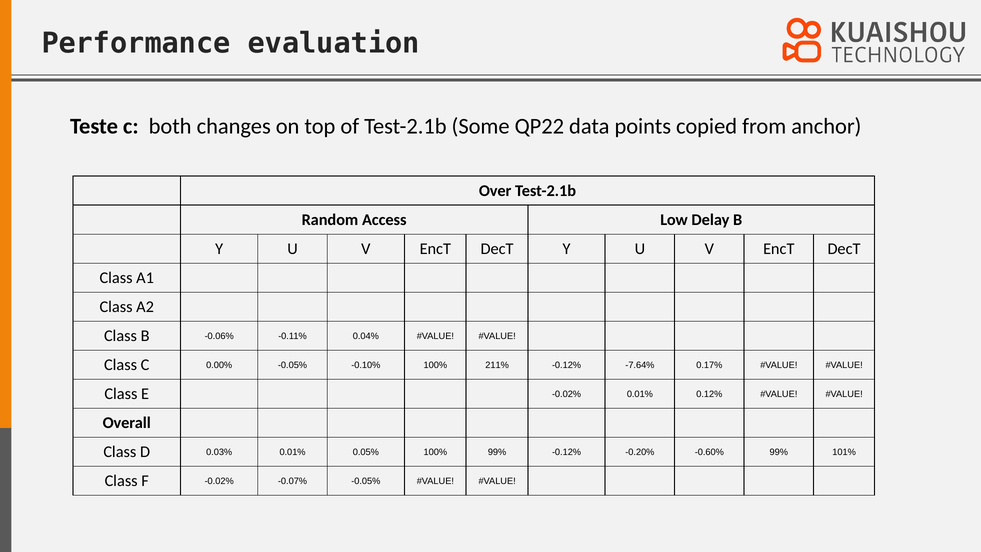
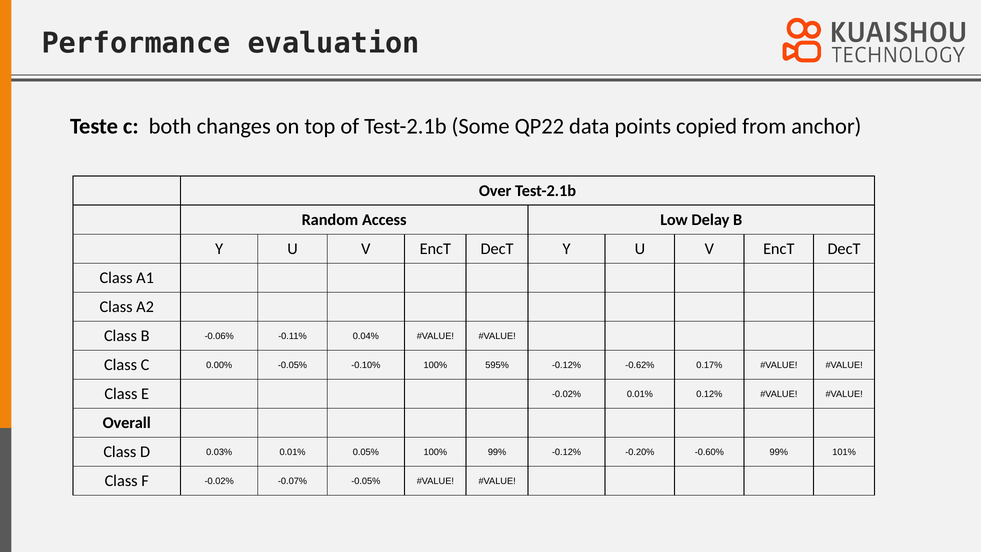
211%: 211% -> 595% (497, 365)
-7.64%: -7.64% -> -0.62% (640, 365)
